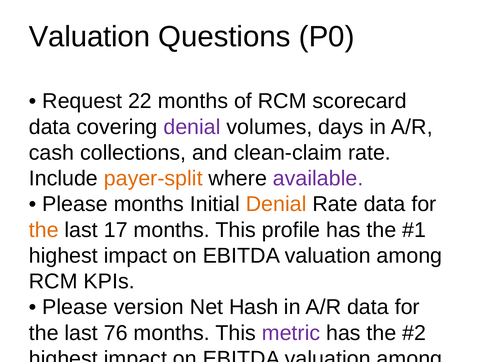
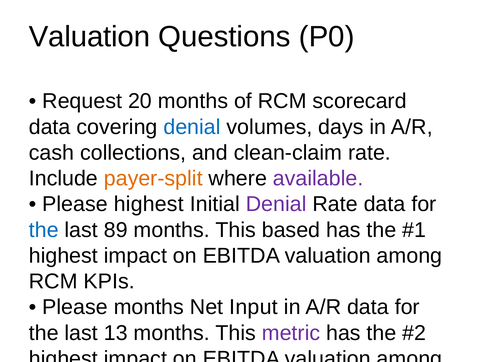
22: 22 -> 20 (140, 101)
denial colour: purple -> blue (192, 127)
Please months: months -> highest (149, 204)
Denial colour: orange -> purple (276, 204)
the colour: orange -> blue (44, 230)
17: 17 -> 89 (116, 230)
profile: profile -> based (291, 230)
Please version: version -> months (149, 307)
Hash: Hash -> Input (254, 307)
76: 76 -> 13 (116, 332)
